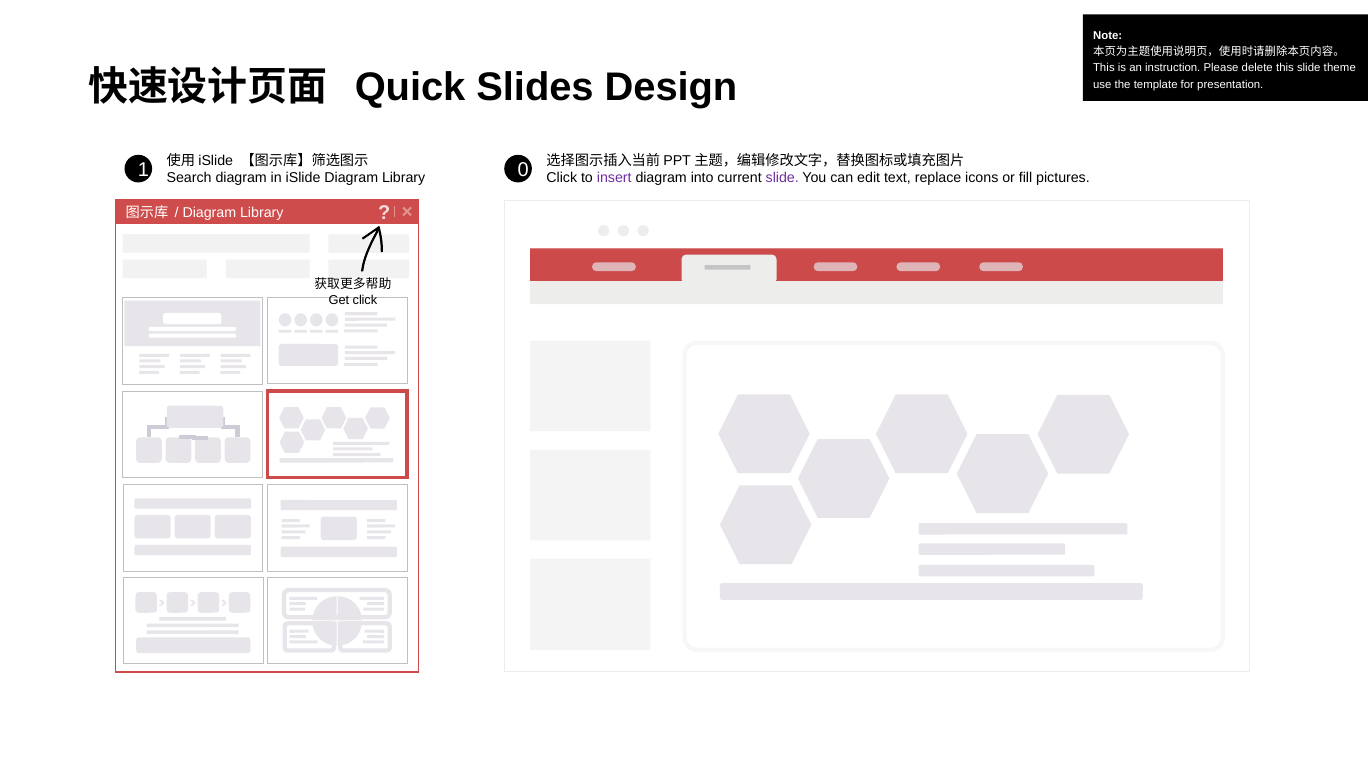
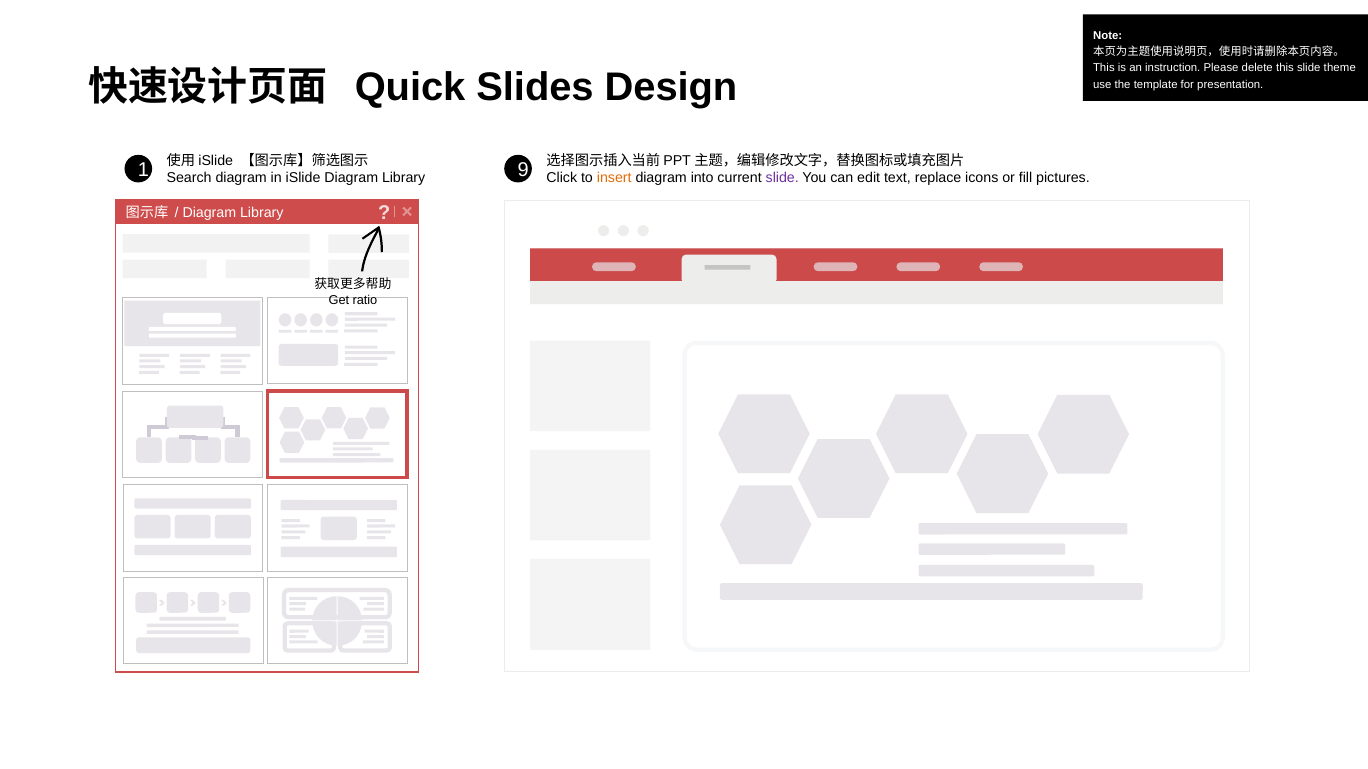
0: 0 -> 9 (523, 170)
insert colour: purple -> orange (614, 178)
Get click: click -> ratio (365, 300)
